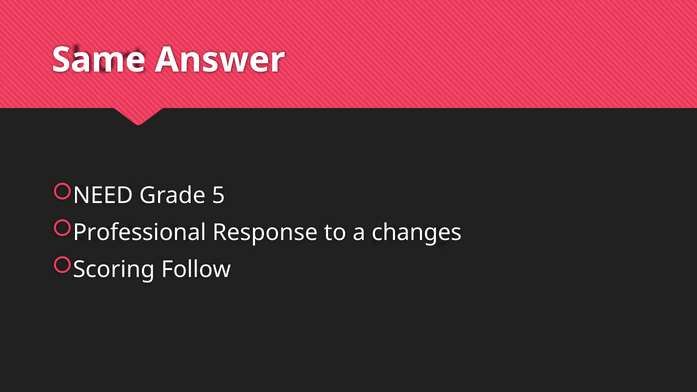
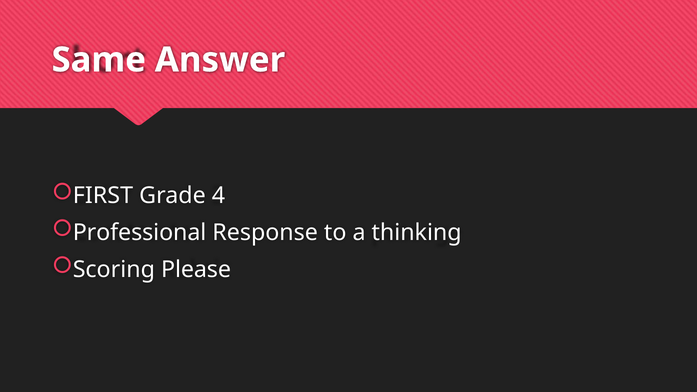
NEED: NEED -> FIRST (103, 196)
5: 5 -> 4 (218, 196)
changes: changes -> thinking (417, 233)
Follow: Follow -> Please (196, 270)
